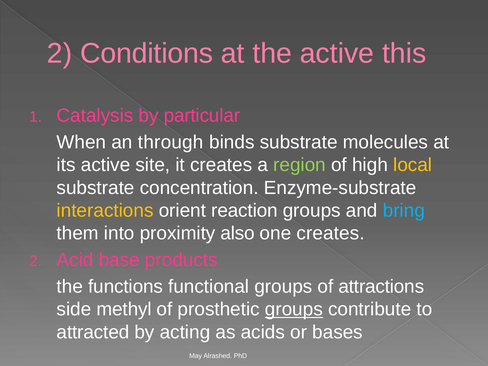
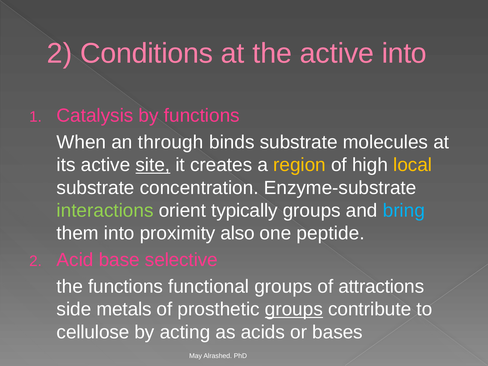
active this: this -> into (404, 54)
by particular: particular -> functions (202, 116)
site underline: none -> present (153, 165)
region colour: light green -> yellow (300, 165)
interactions colour: yellow -> light green (105, 211)
reaction: reaction -> typically (244, 211)
one creates: creates -> peptide (331, 233)
products: products -> selective (181, 260)
methyl: methyl -> metals (124, 309)
attracted: attracted -> cellulose (93, 332)
